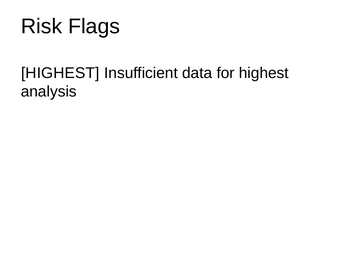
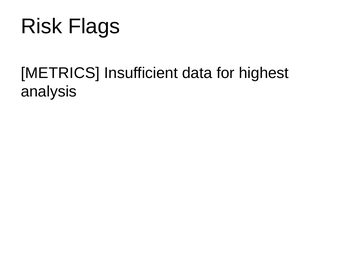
HIGHEST: HIGHEST -> METRICS (60, 73)
